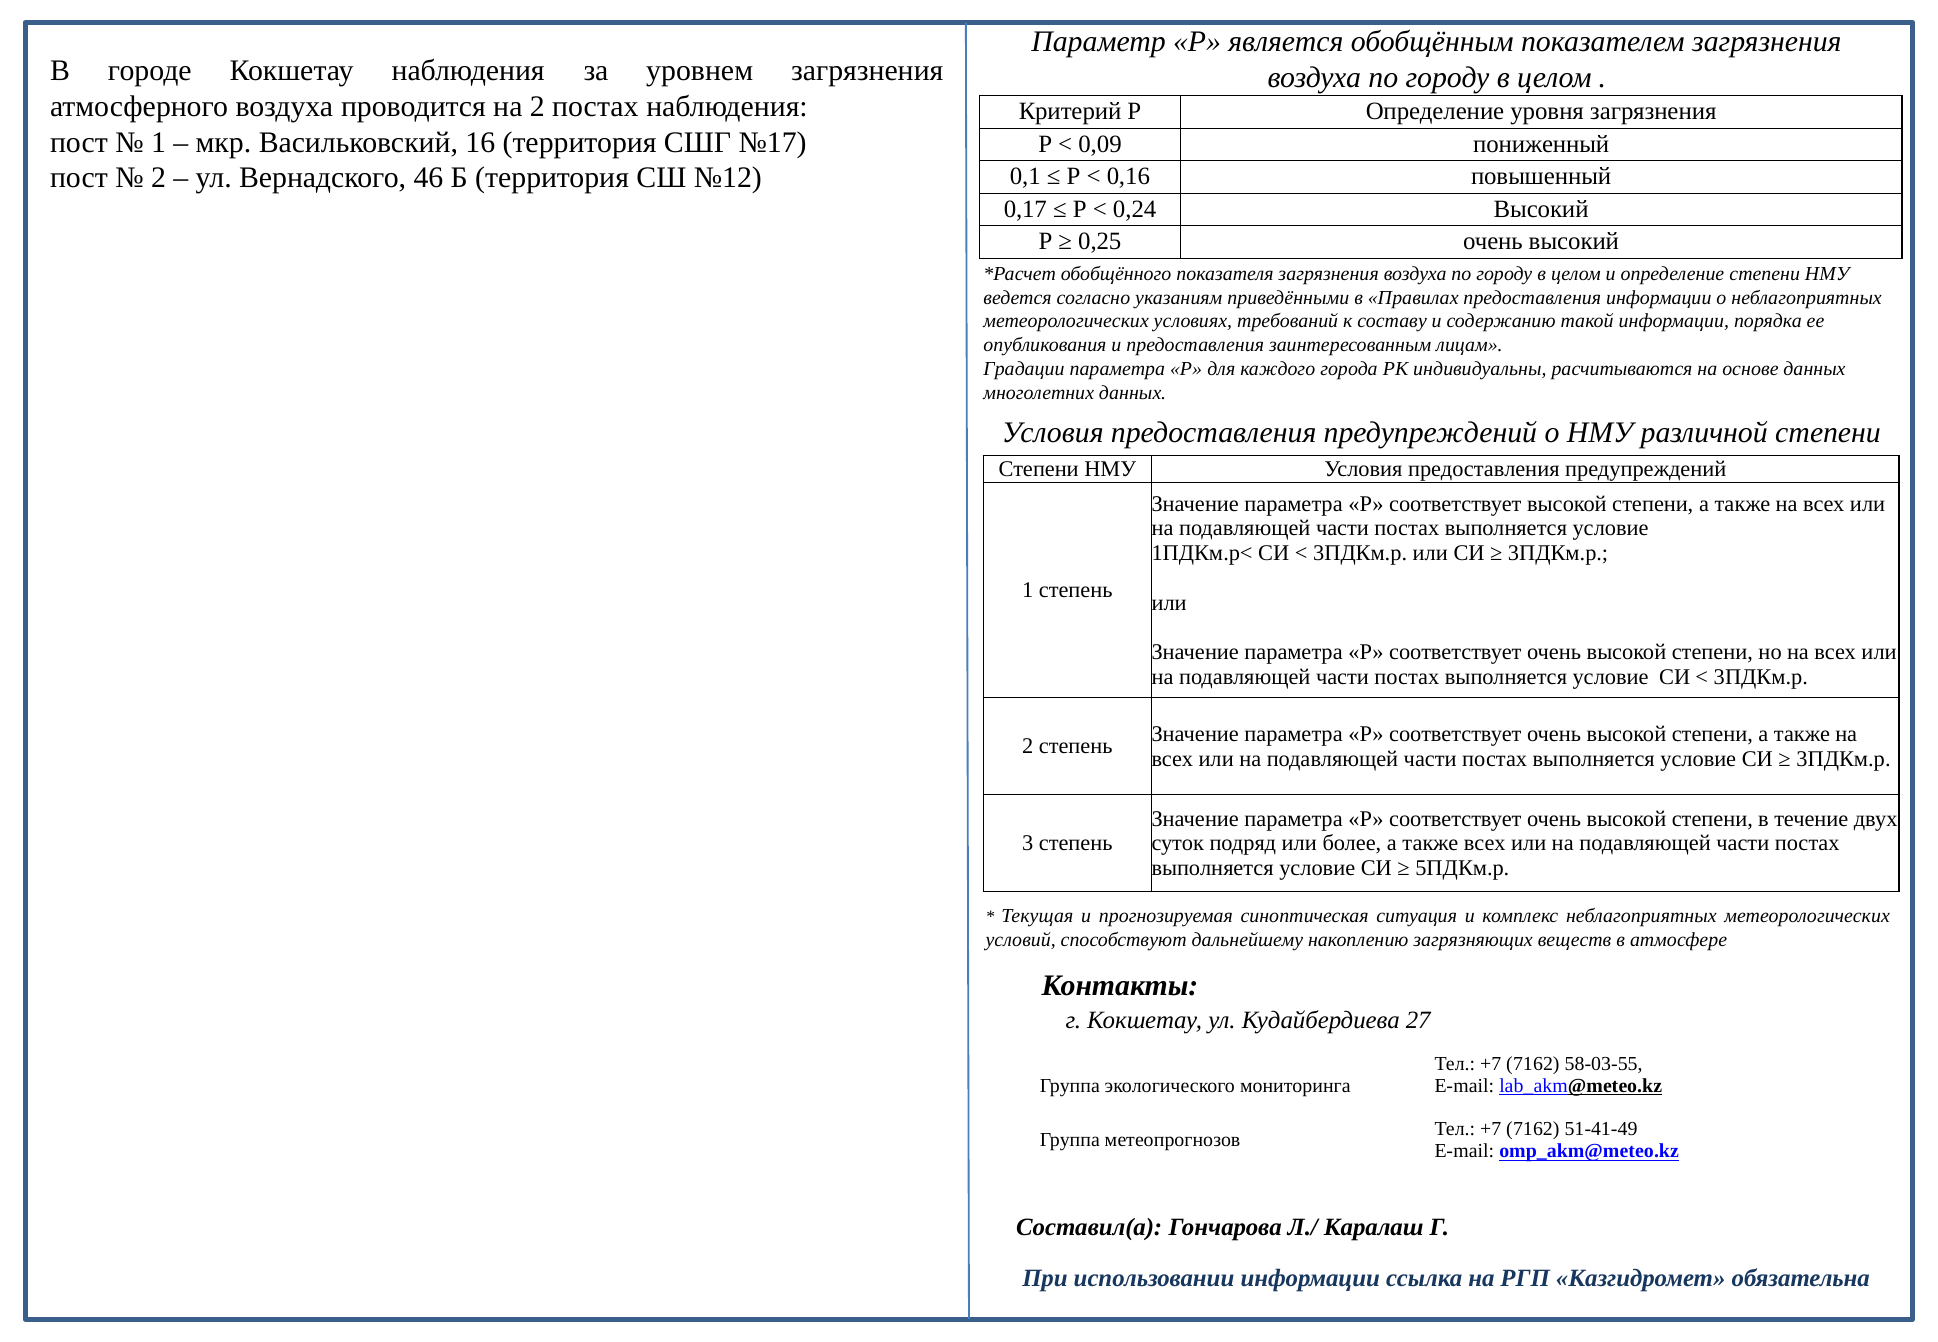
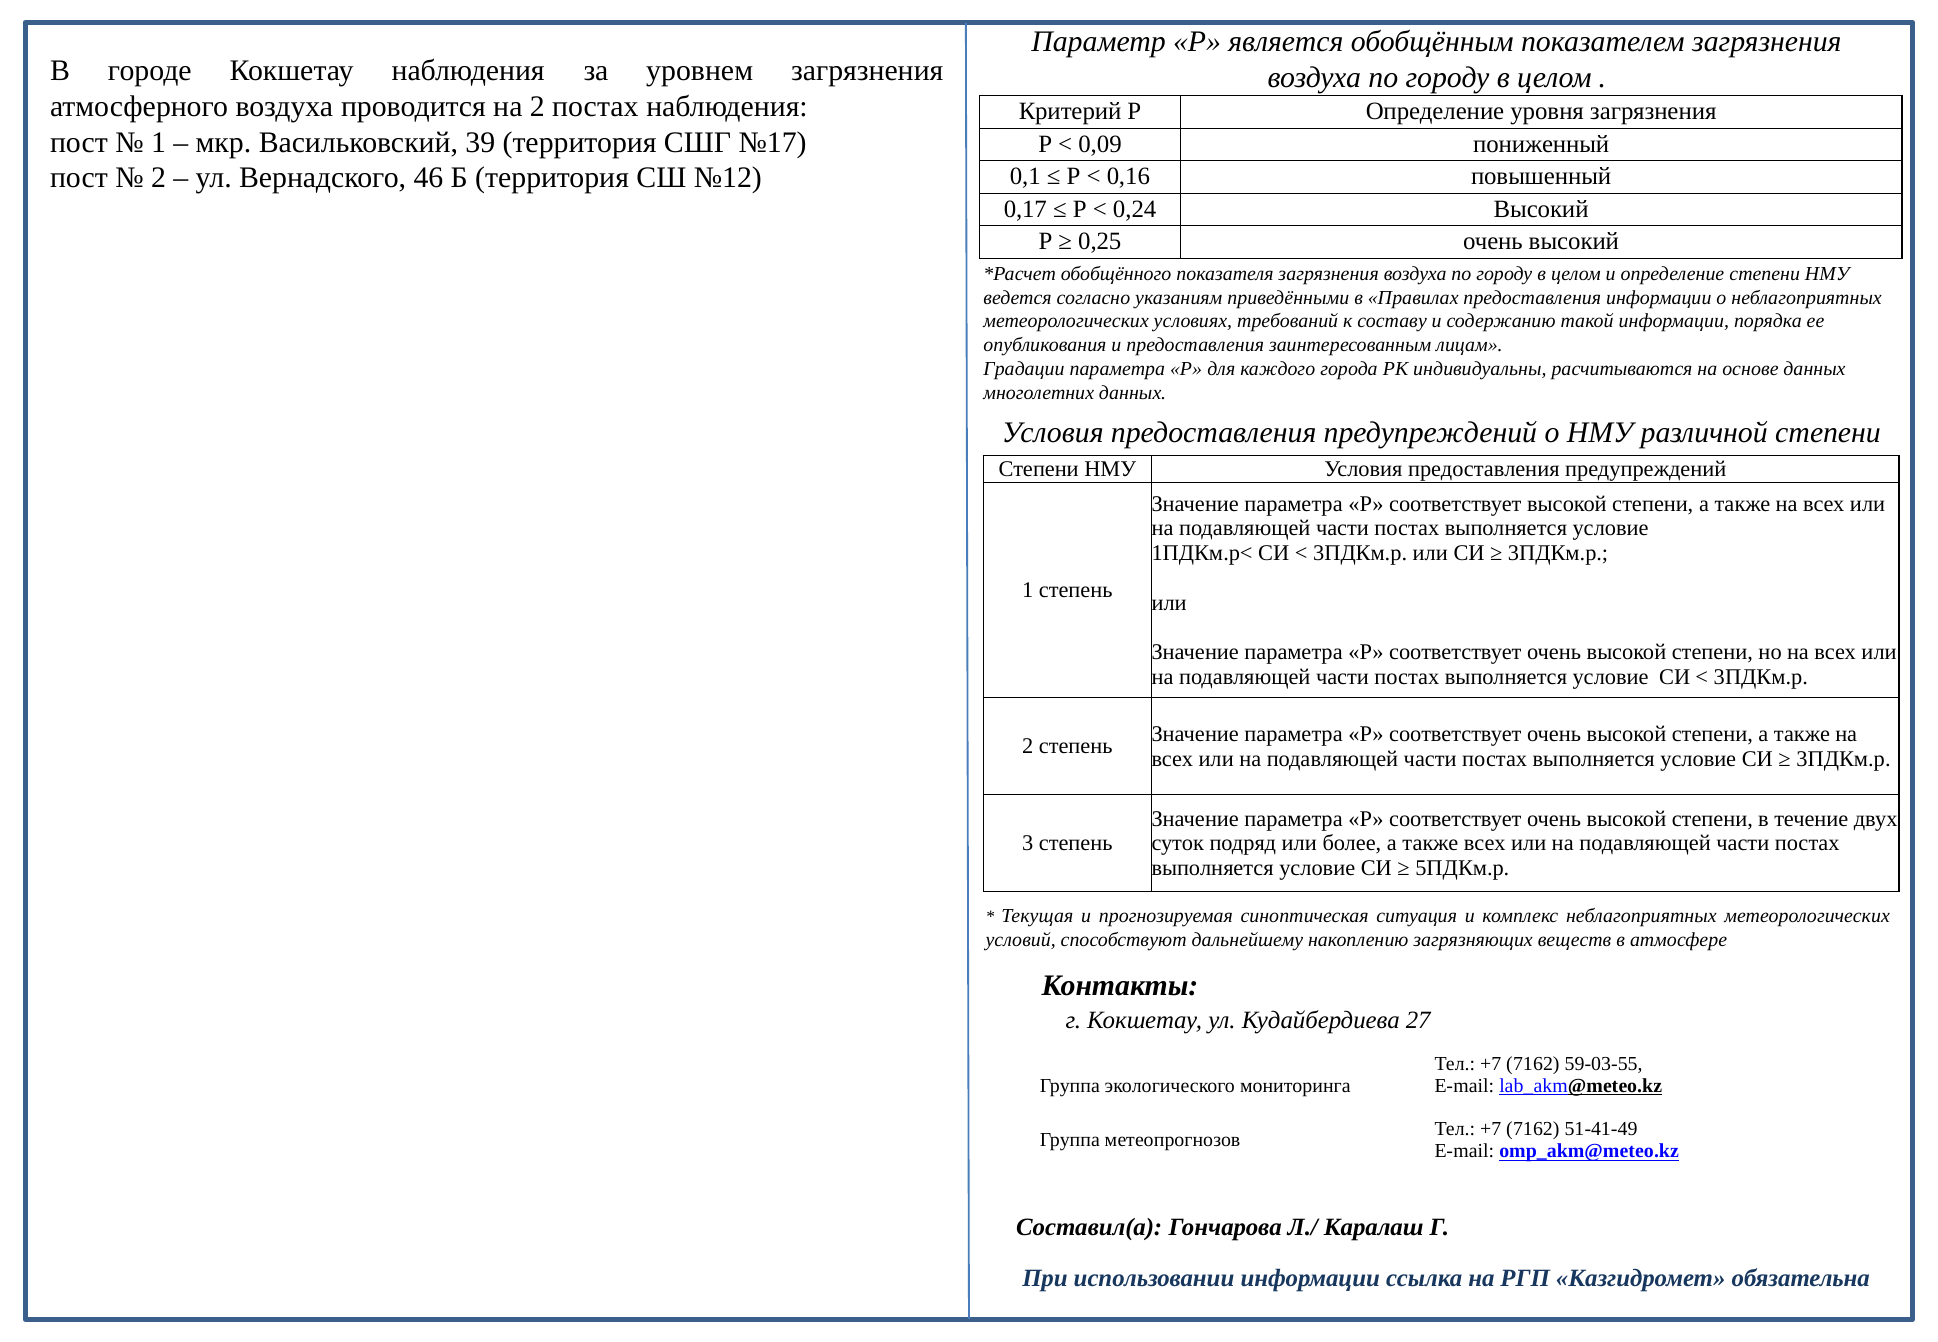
16: 16 -> 39 (480, 142)
58-03-55: 58-03-55 -> 59-03-55 (1604, 1063)
